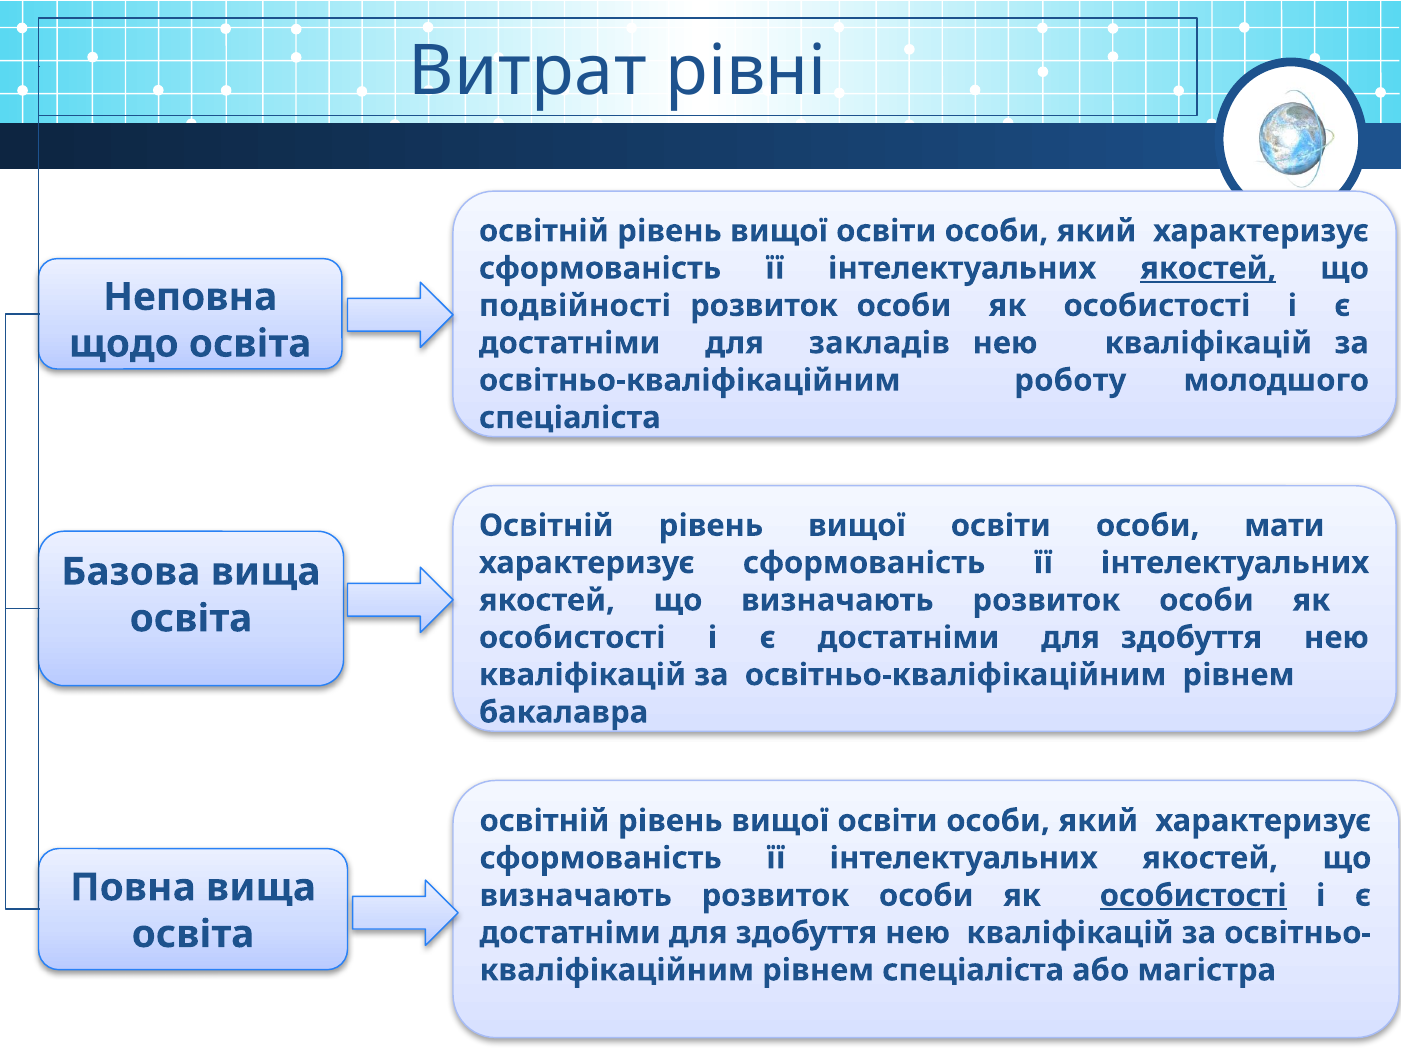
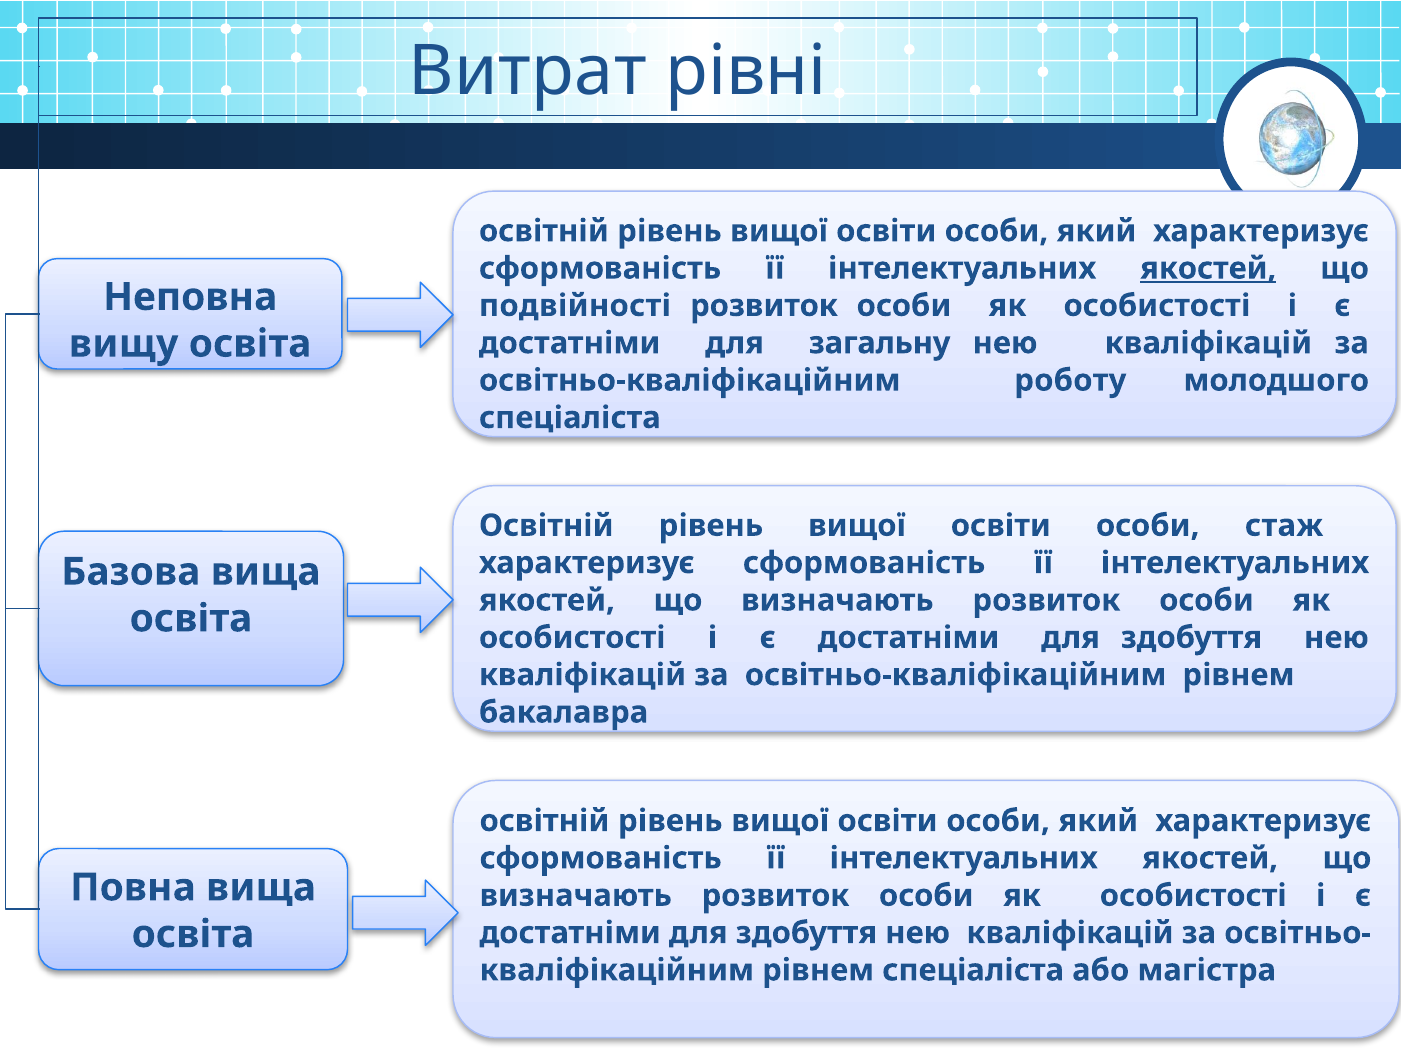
щодо: щодо -> вищу (124, 344)
закладів: закладів -> загальну (880, 343)
мати: мати -> стаж (1284, 525)
особистості underline: present -> none (1193, 895)
